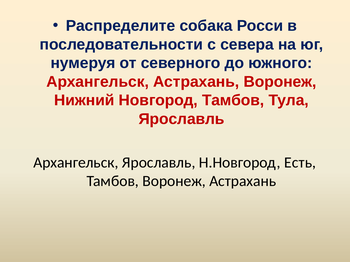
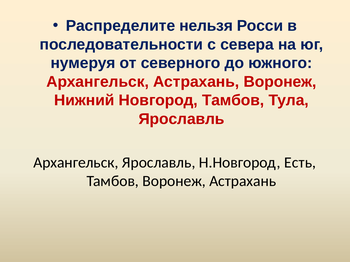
собака: собака -> нельзя (206, 26)
